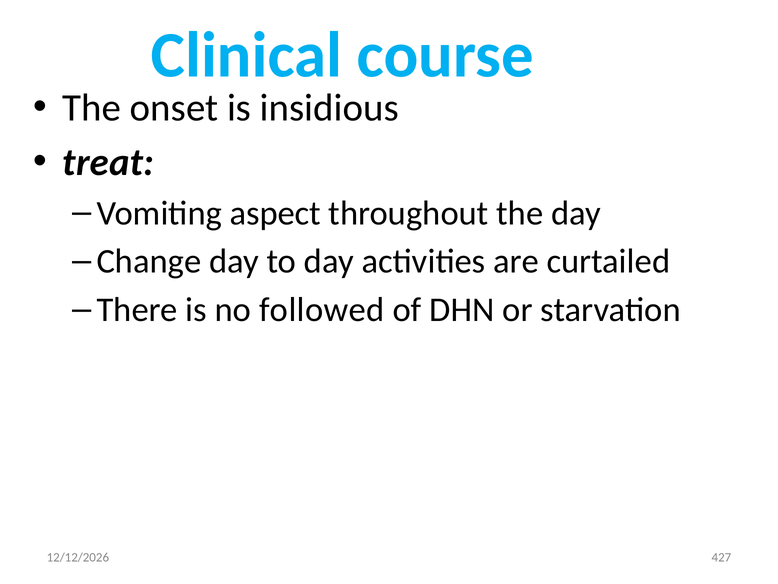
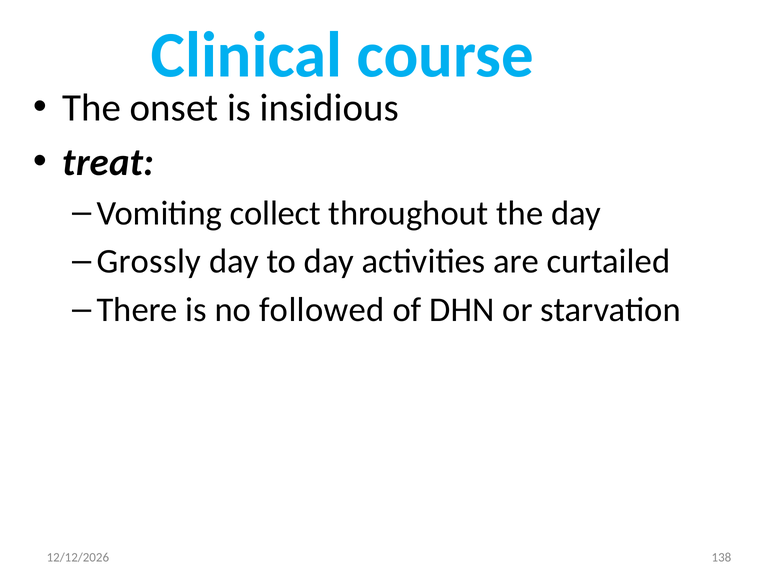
aspect: aspect -> collect (275, 213)
Change: Change -> Grossly (149, 261)
427: 427 -> 138 (721, 557)
